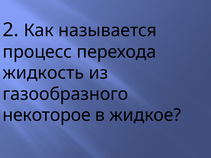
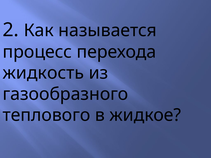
некоторое: некоторое -> теплового (46, 115)
